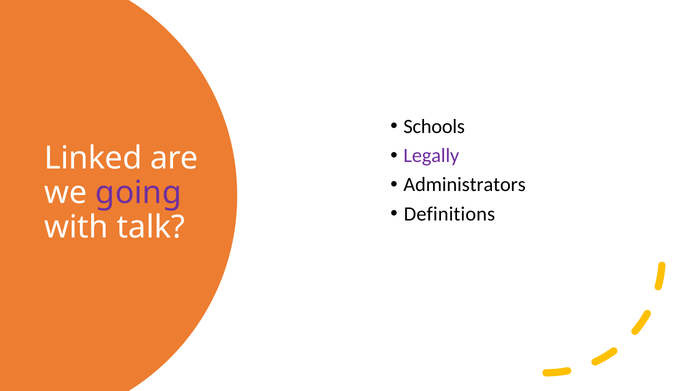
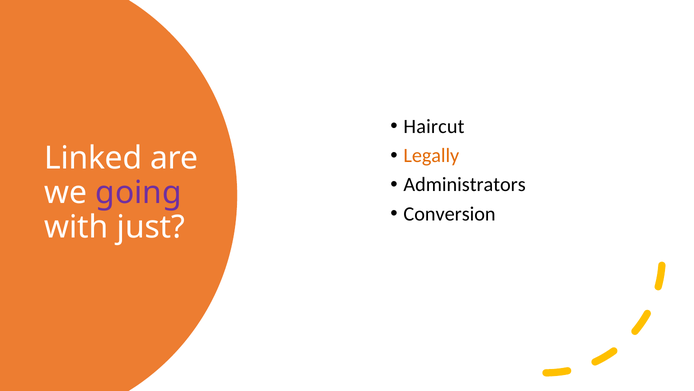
Schools: Schools -> Haircut (434, 126)
Legally colour: purple -> orange (431, 155)
Definitions: Definitions -> Conversion (450, 214)
talk: talk -> just (151, 227)
